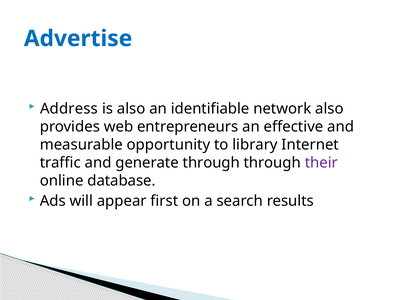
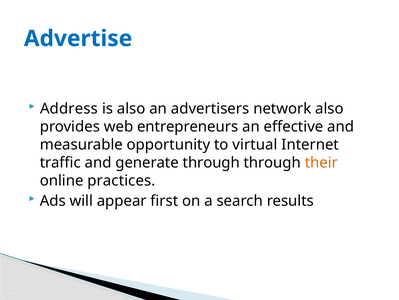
identifiable: identifiable -> advertisers (210, 108)
library: library -> virtual (255, 144)
their colour: purple -> orange (321, 162)
database: database -> practices (121, 180)
